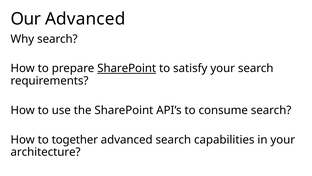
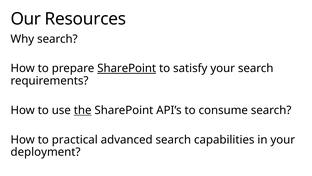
Our Advanced: Advanced -> Resources (85, 19)
the underline: none -> present (83, 110)
together: together -> practical (75, 139)
architecture: architecture -> deployment (46, 152)
